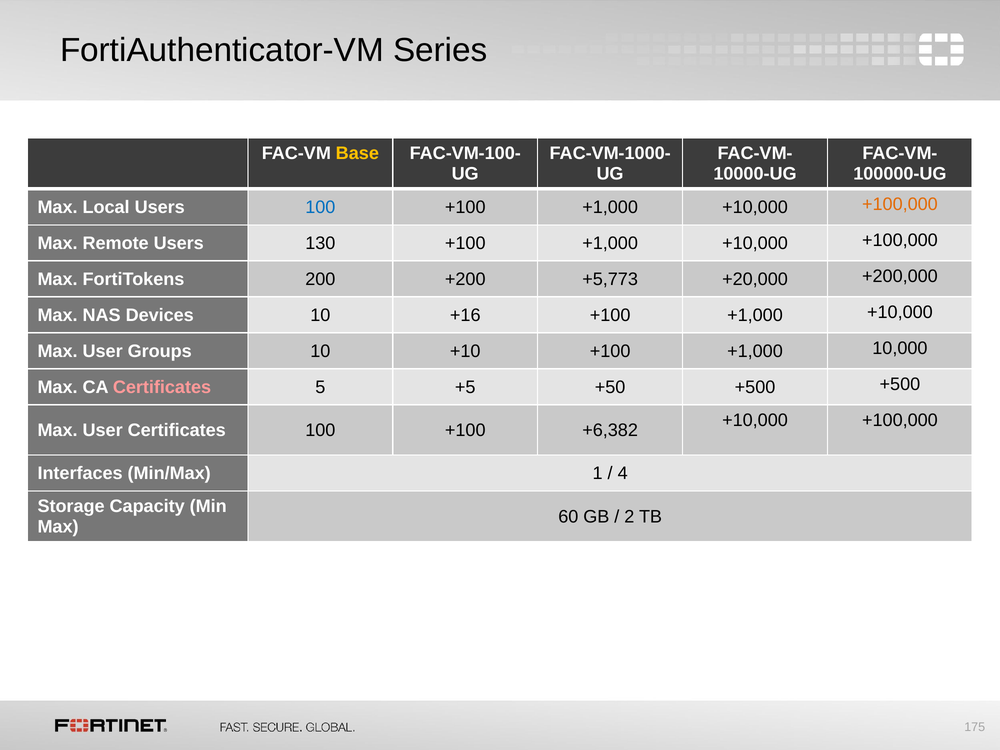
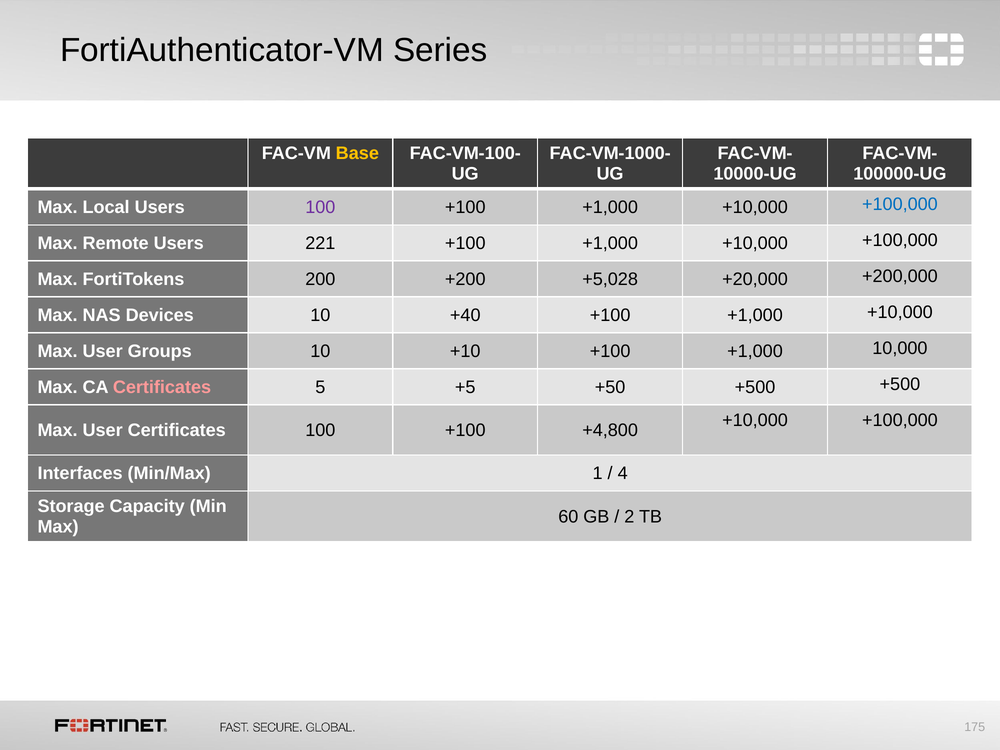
100 colour: blue -> purple (320, 207)
+100,000 colour: orange -> blue (900, 204)
130: 130 -> 221 (320, 243)
+5,773: +5,773 -> +5,028 (610, 279)
+16: +16 -> +40 (465, 315)
+6,382: +6,382 -> +4,800 (610, 430)
